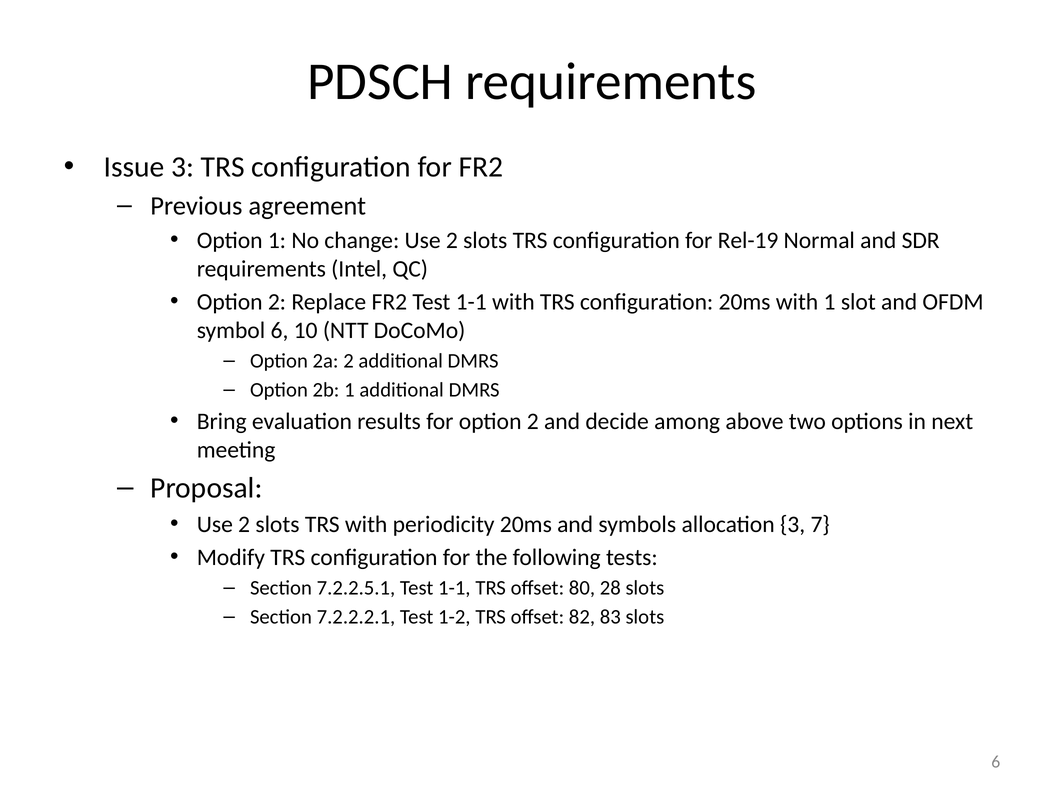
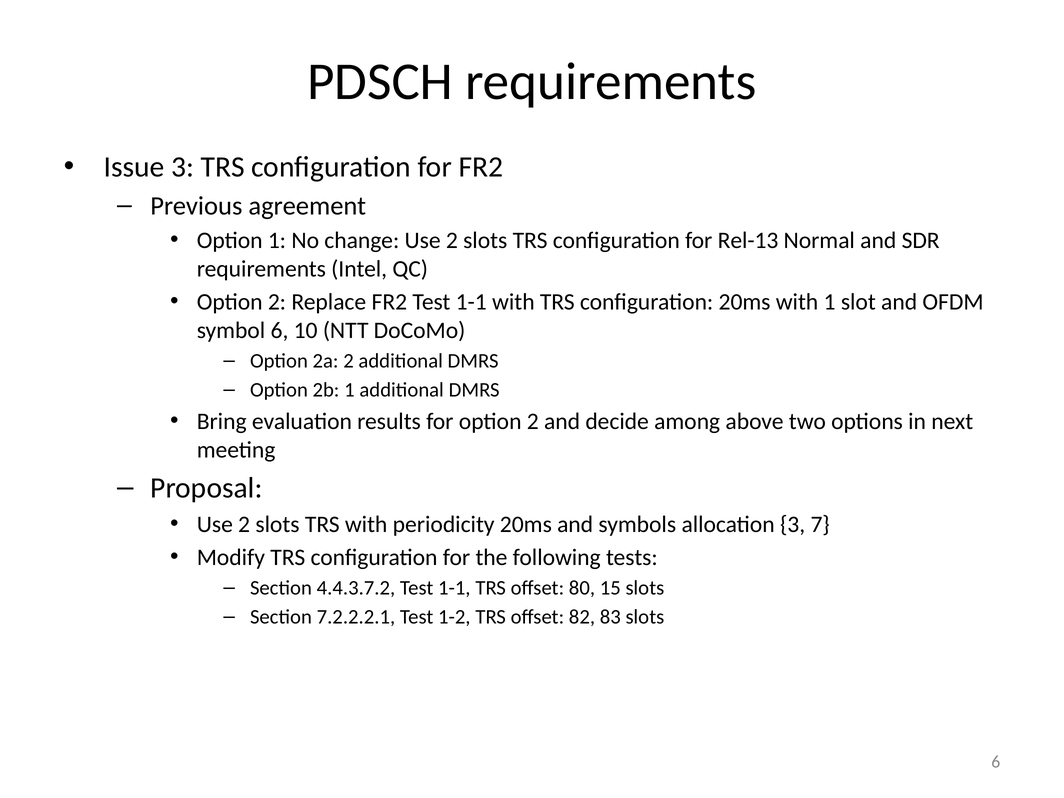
Rel-19: Rel-19 -> Rel-13 (748, 240)
7.2.2.5.1: 7.2.2.5.1 -> 4.4.3.7.2 (356, 588)
28: 28 -> 15 (610, 588)
